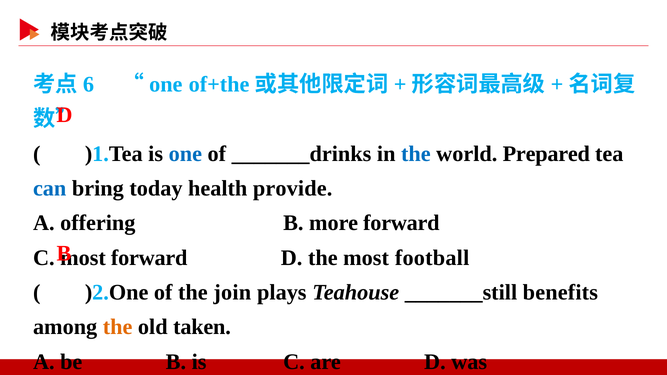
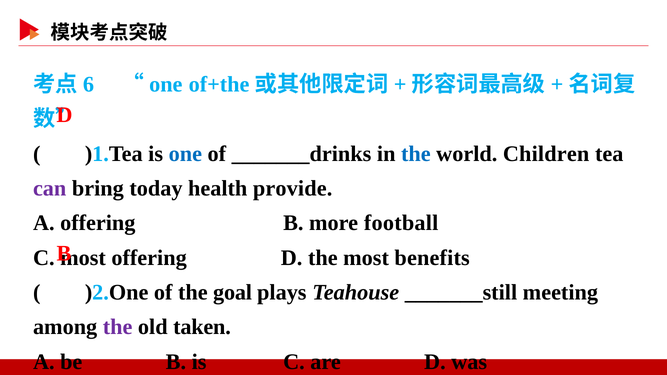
Prepared: Prepared -> Children (546, 154)
can colour: blue -> purple (50, 189)
more forward: forward -> football (401, 223)
forward: forward -> offering (149, 258)
football: football -> benefits (432, 258)
join: join -> goal (233, 293)
benefits: benefits -> meeting (560, 293)
the colour: orange -> purple (118, 327)
